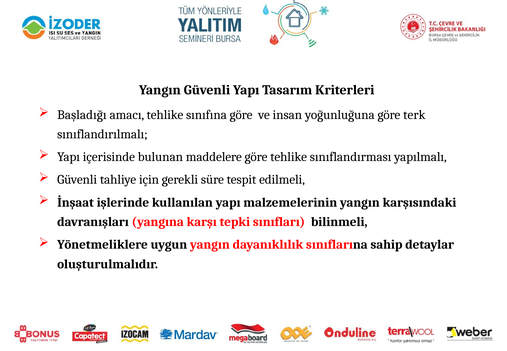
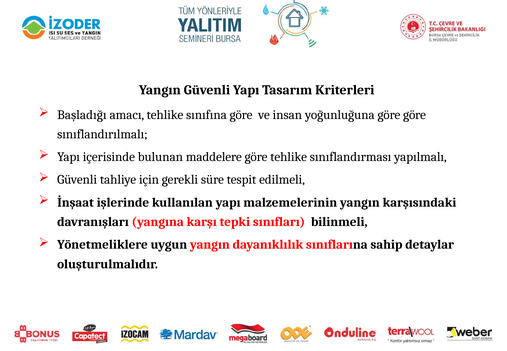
göre terk: terk -> göre (415, 115)
